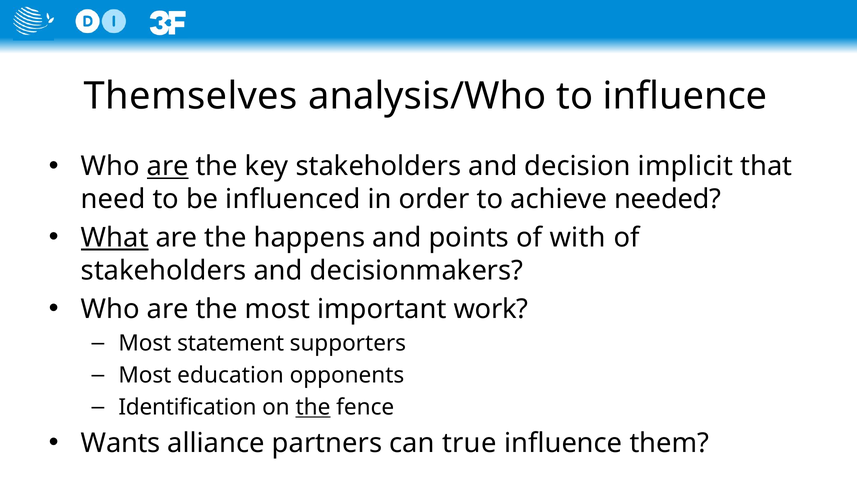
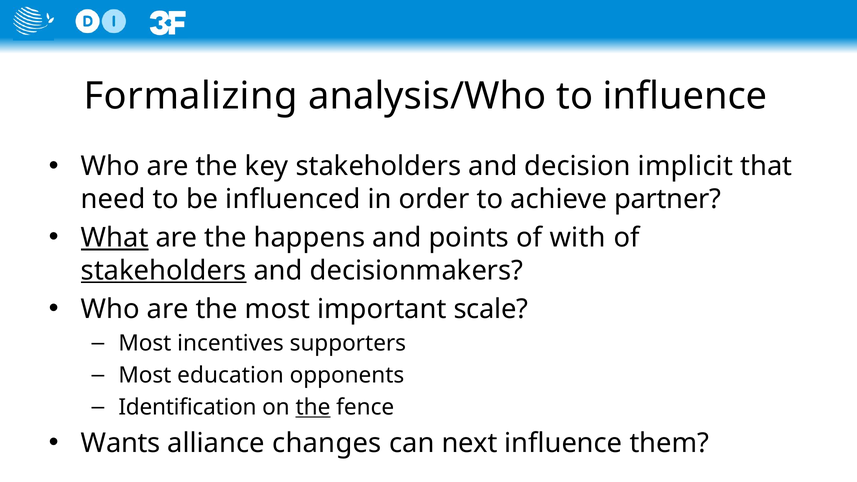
Themselves: Themselves -> Formalizing (191, 96)
are underline: present -> none (168, 166)
needed: needed -> partner (668, 199)
stakeholders underline: none -> present (164, 271)
work: work -> scale (491, 309)
statement: statement -> incentives (231, 344)
partners: partners -> changes (327, 443)
true: true -> next (470, 443)
